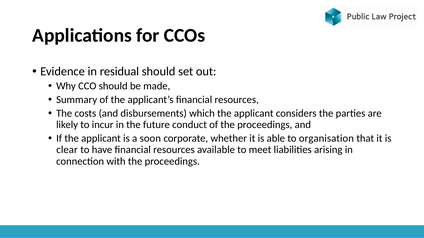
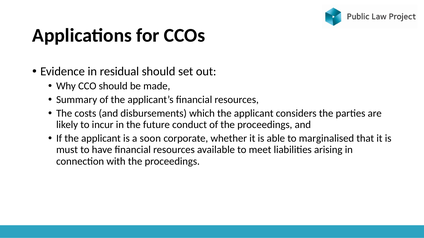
organisation: organisation -> marginalised (326, 139)
clear: clear -> must (67, 150)
